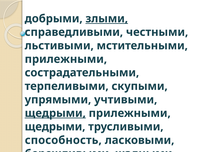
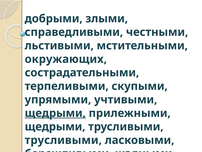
злыми underline: present -> none (107, 19)
прилежными: прилежными -> окружающих (66, 59)
способность: способность -> трусливыми (63, 140)
